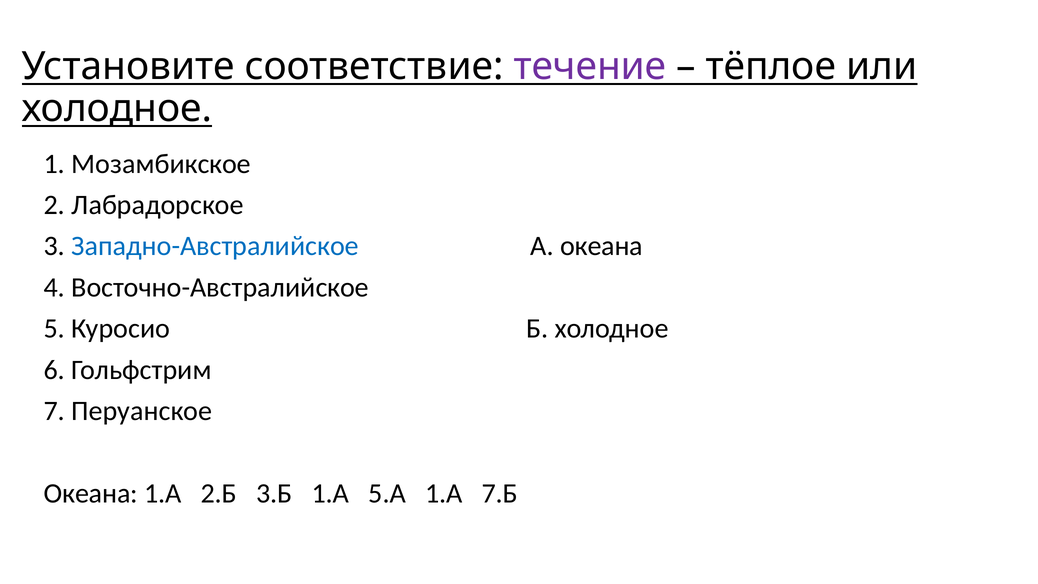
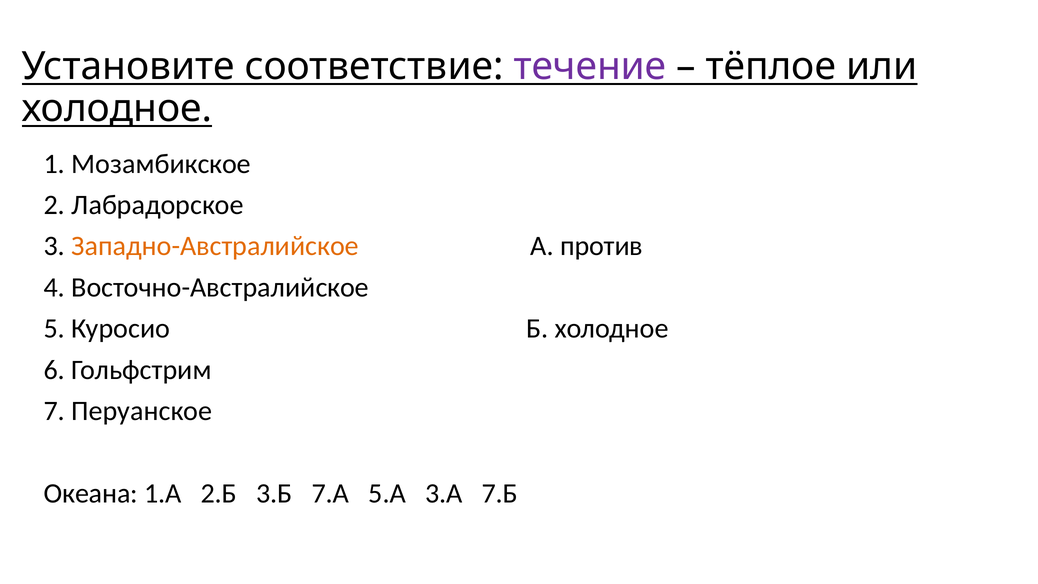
Западно-Австралийское colour: blue -> orange (215, 246)
А океана: океана -> против (602, 246)
3.Б 1.А: 1.А -> 7.А (330, 493)
5.А 1.А: 1.А -> 3.А (444, 493)
